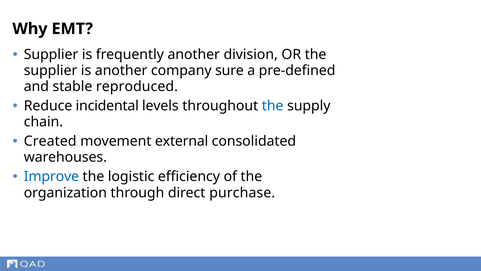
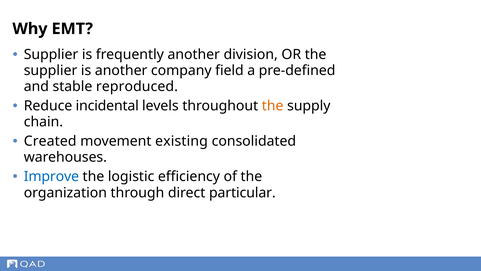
sure: sure -> field (229, 70)
the colour: blue -> orange (273, 106)
external: external -> existing (181, 141)
purchase: purchase -> particular (242, 192)
